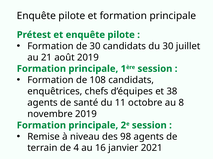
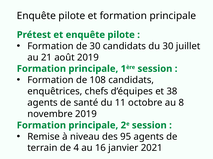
98: 98 -> 95 (126, 137)
